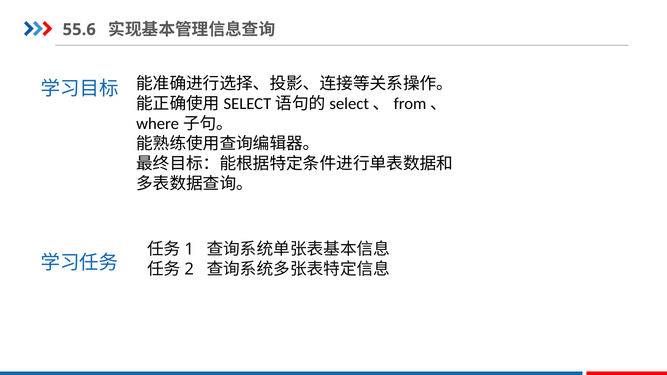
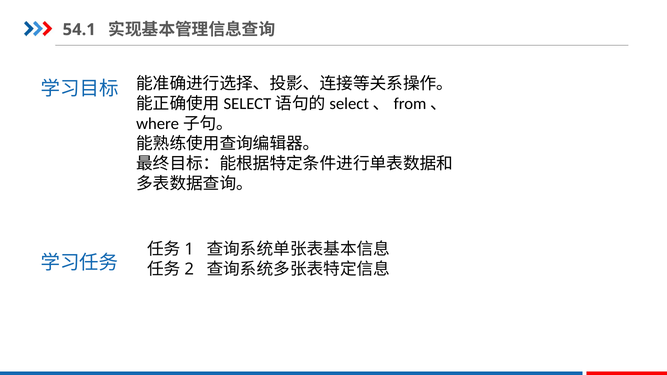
55.6: 55.6 -> 54.1 (79, 30)
